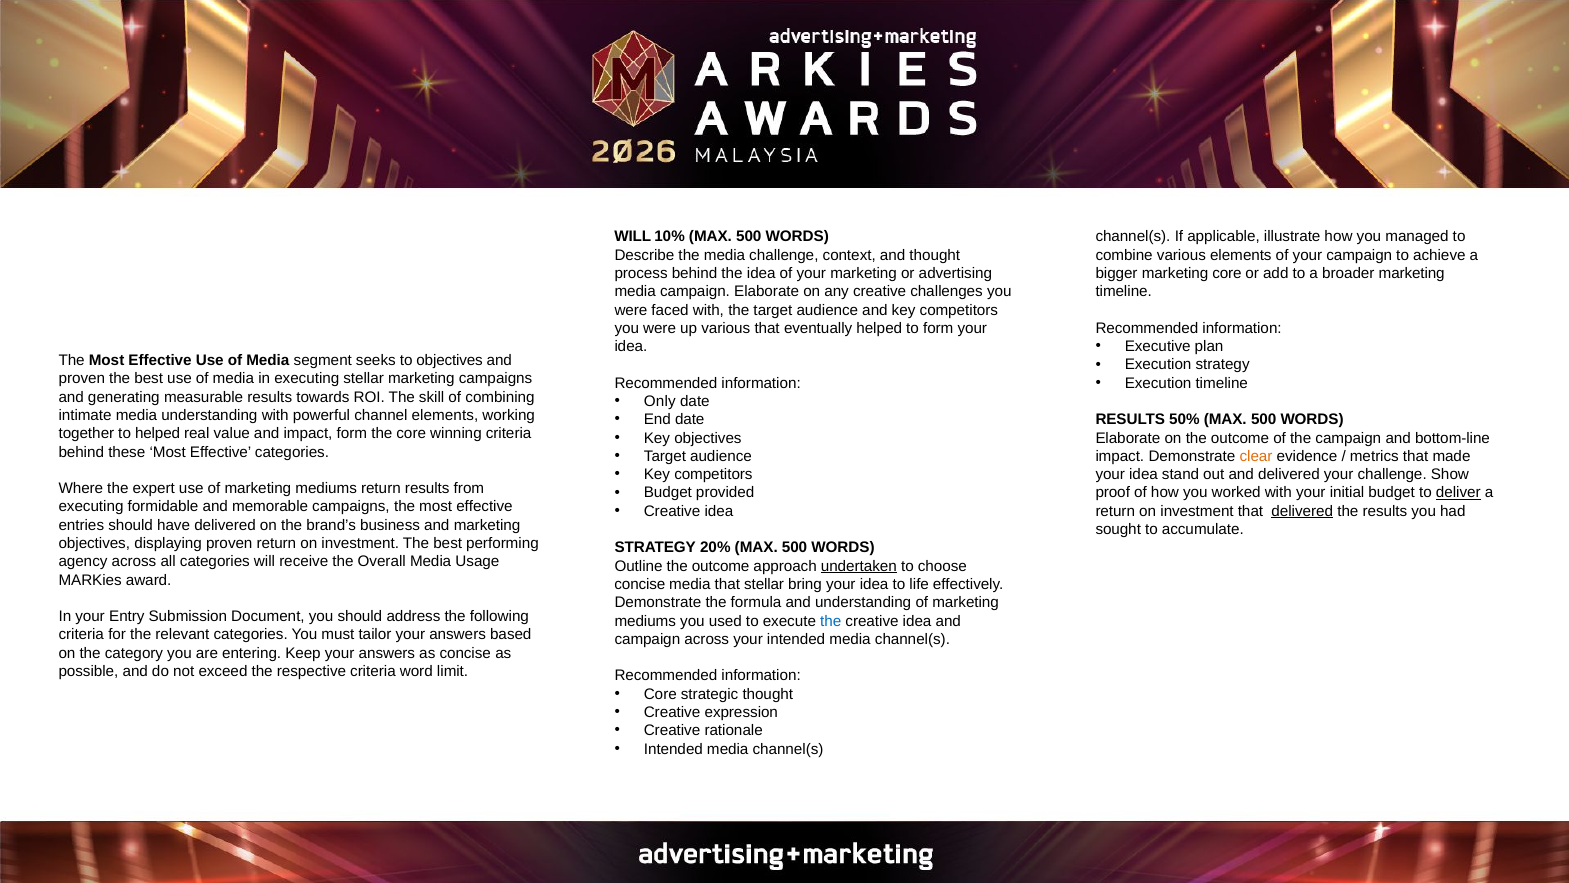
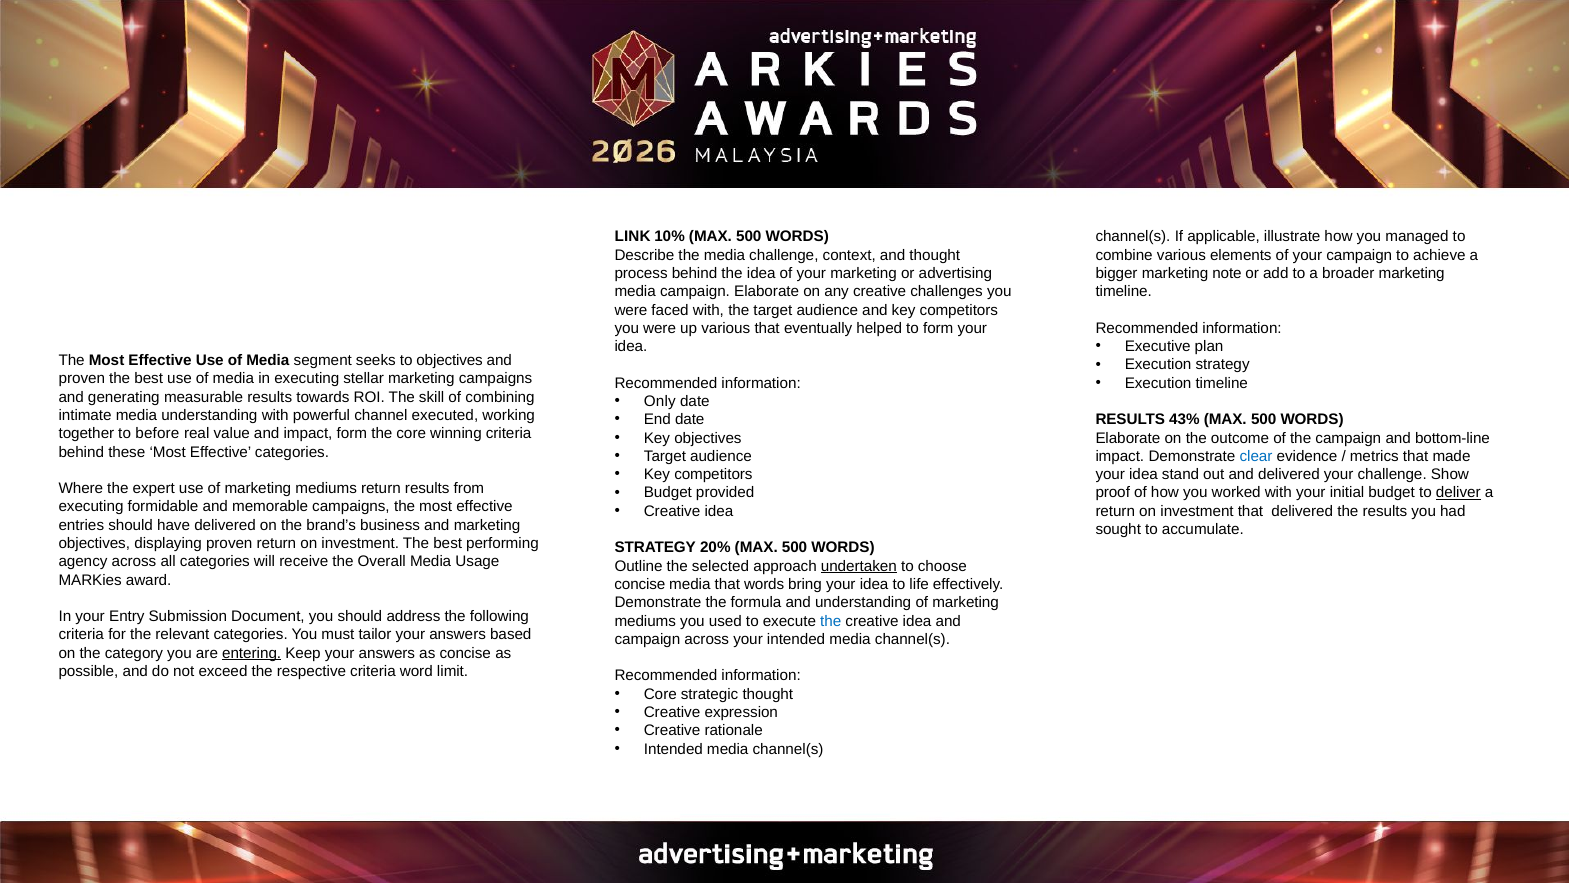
WILL: WILL -> LINK (633, 237)
marketing core: core -> note (1227, 273)
channel elements: elements -> executed (445, 415)
50%: 50% -> 43% (1185, 420)
to helped: helped -> before (157, 433)
clear colour: orange -> blue (1256, 456)
delivered underline: present -> none (1302, 511)
Outline the outcome: outcome -> selected (721, 566)
that stellar: stellar -> words (764, 584)
entering underline: none -> present (252, 653)
